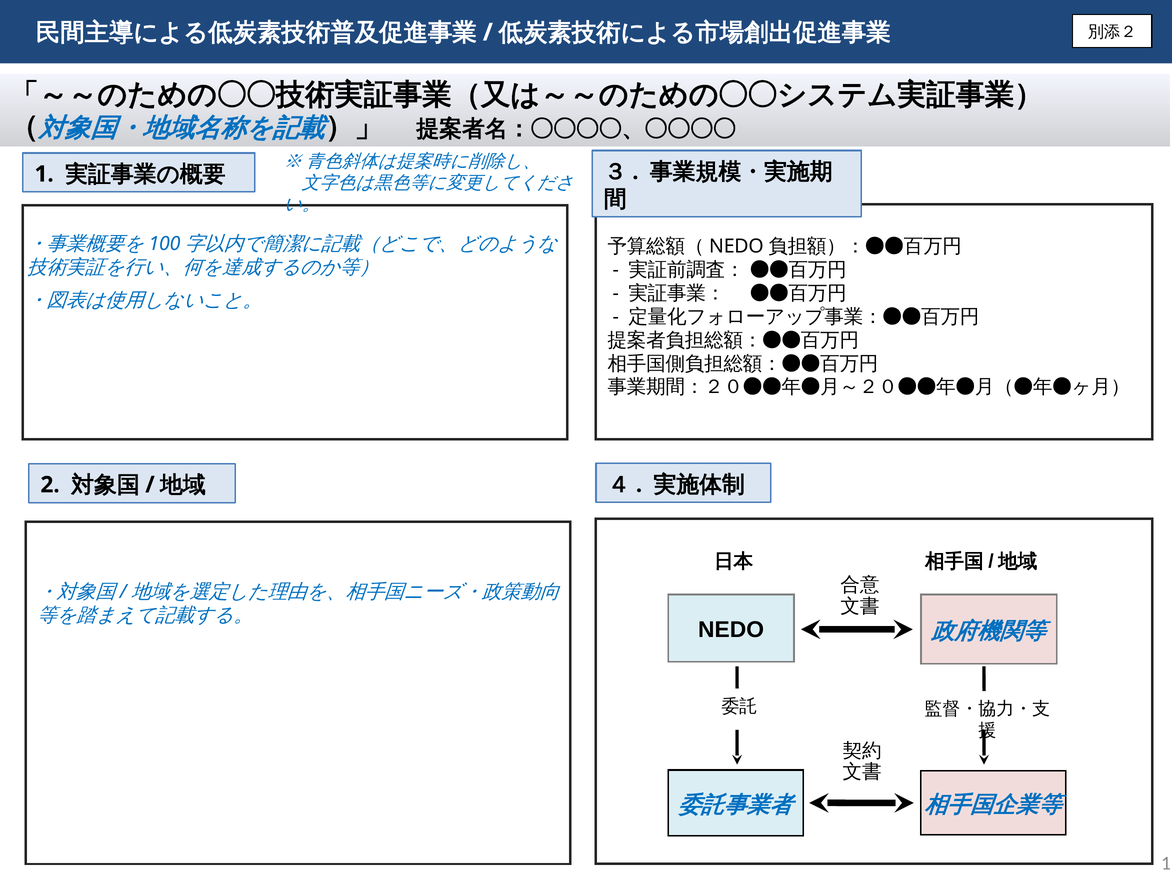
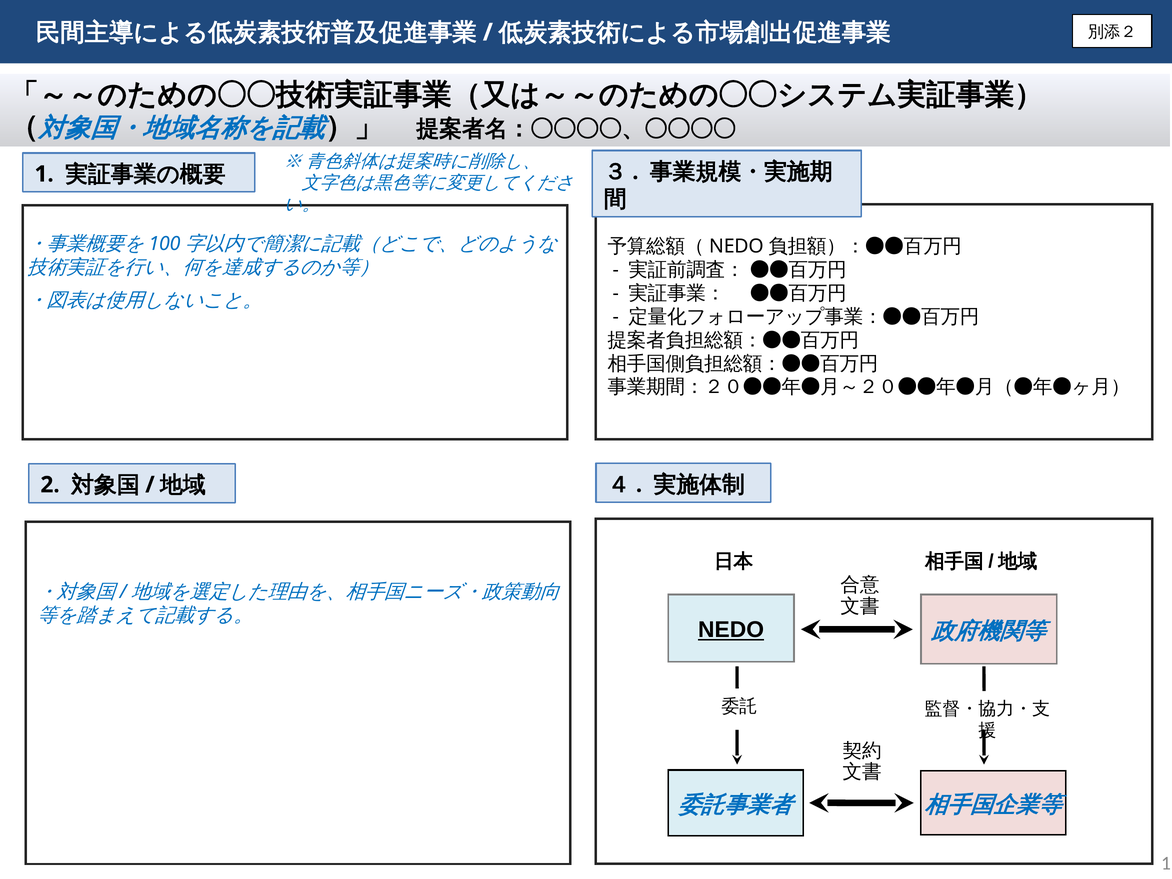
NEDO underline: none -> present (731, 630)
